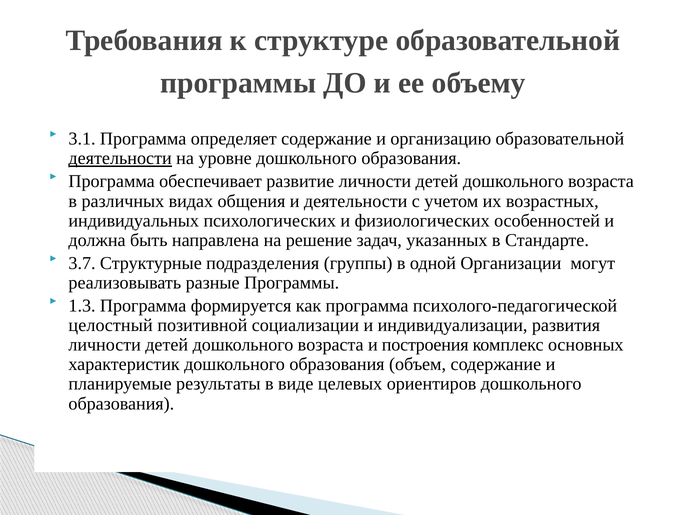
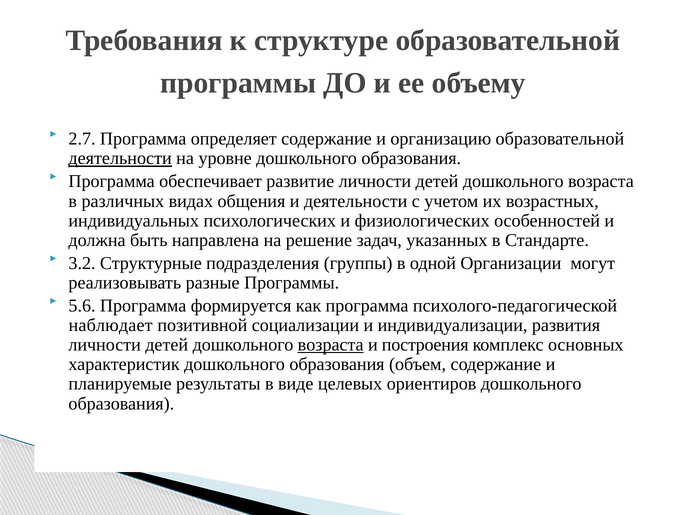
3.1: 3.1 -> 2.7 (82, 139)
3.7: 3.7 -> 3.2 (82, 263)
1.3: 1.3 -> 5.6 (82, 305)
целостный: целостный -> наблюдает (111, 325)
возраста underline: none -> present (331, 345)
